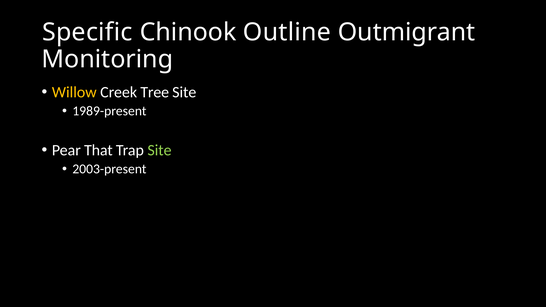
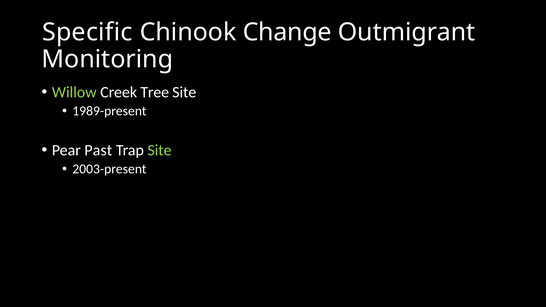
Outline: Outline -> Change (287, 32)
Willow colour: yellow -> light green (74, 92)
That: That -> Past (98, 150)
